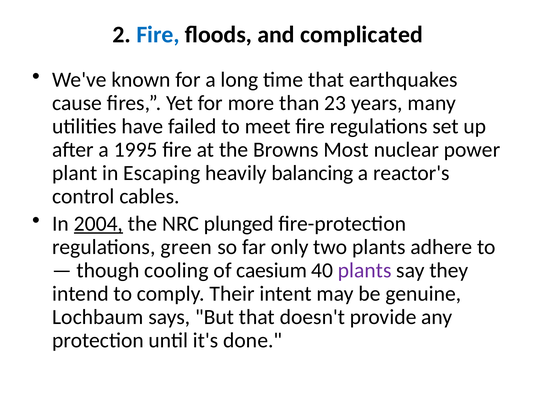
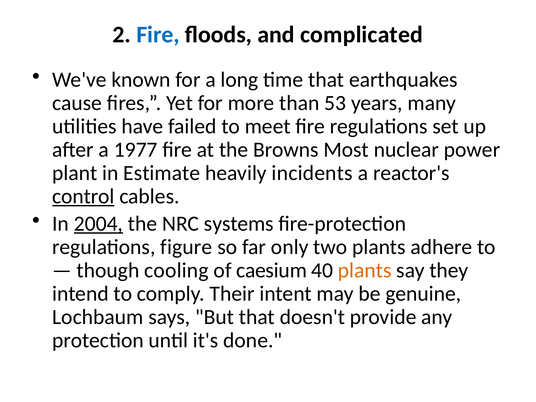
23: 23 -> 53 (335, 103)
1995: 1995 -> 1977 (136, 150)
Escaping: Escaping -> Estimate (162, 173)
balancing: balancing -> incidents (312, 173)
control underline: none -> present (83, 196)
plunged: plunged -> systems (239, 224)
green: green -> figure (186, 247)
plants colour: purple -> orange (365, 270)
